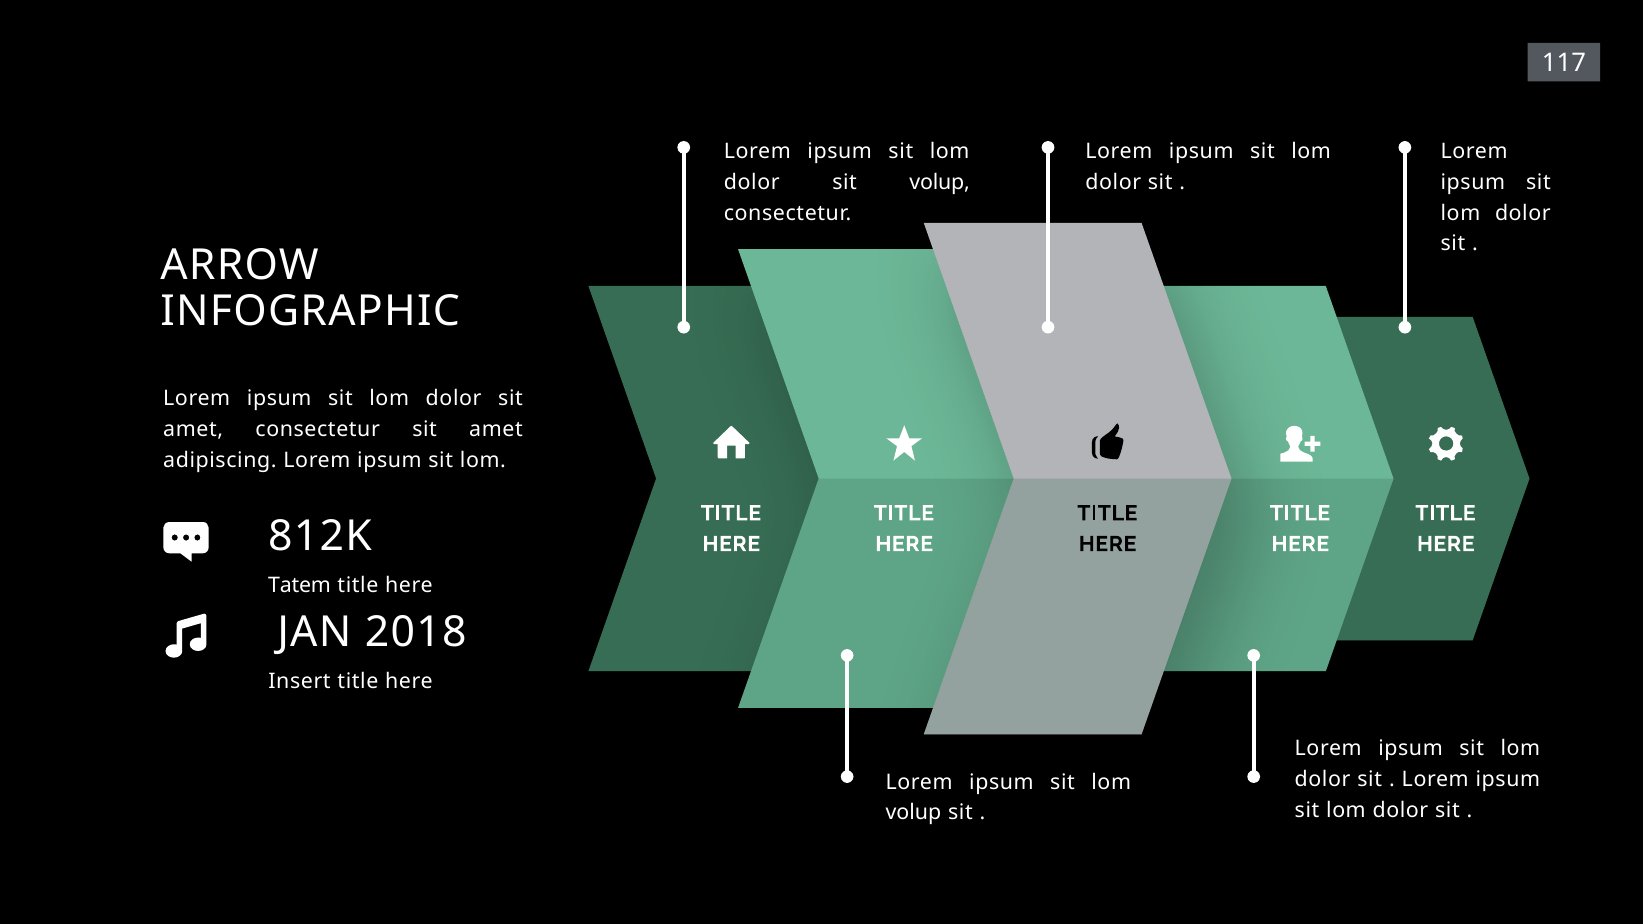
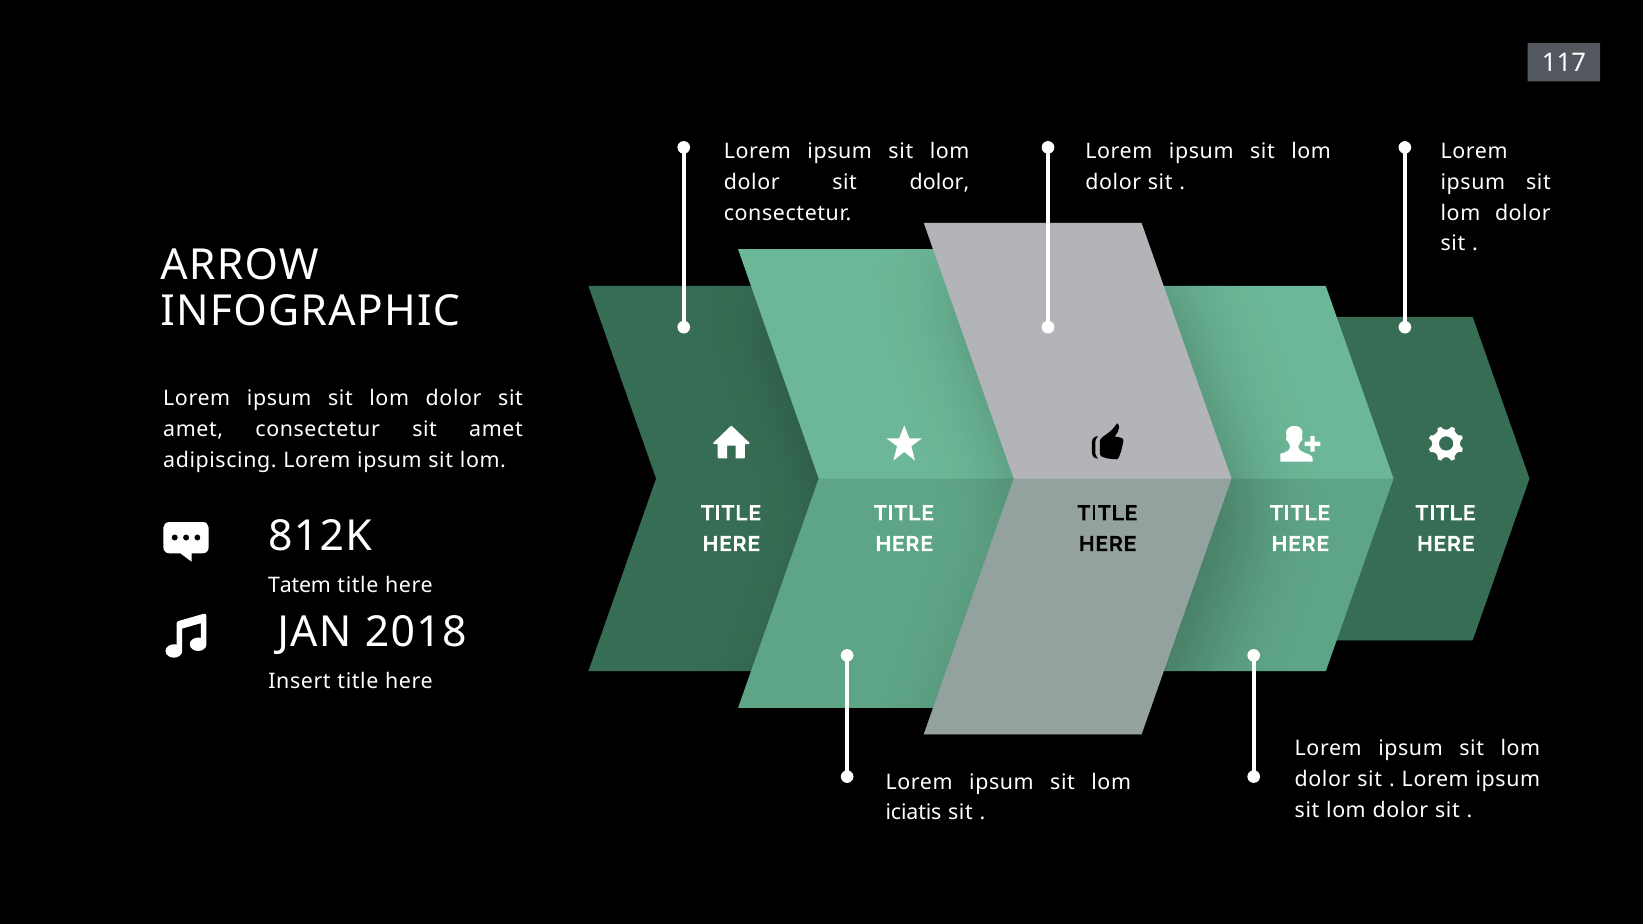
sit volup: volup -> dolor (939, 182)
volup: volup -> iciatis (914, 813)
